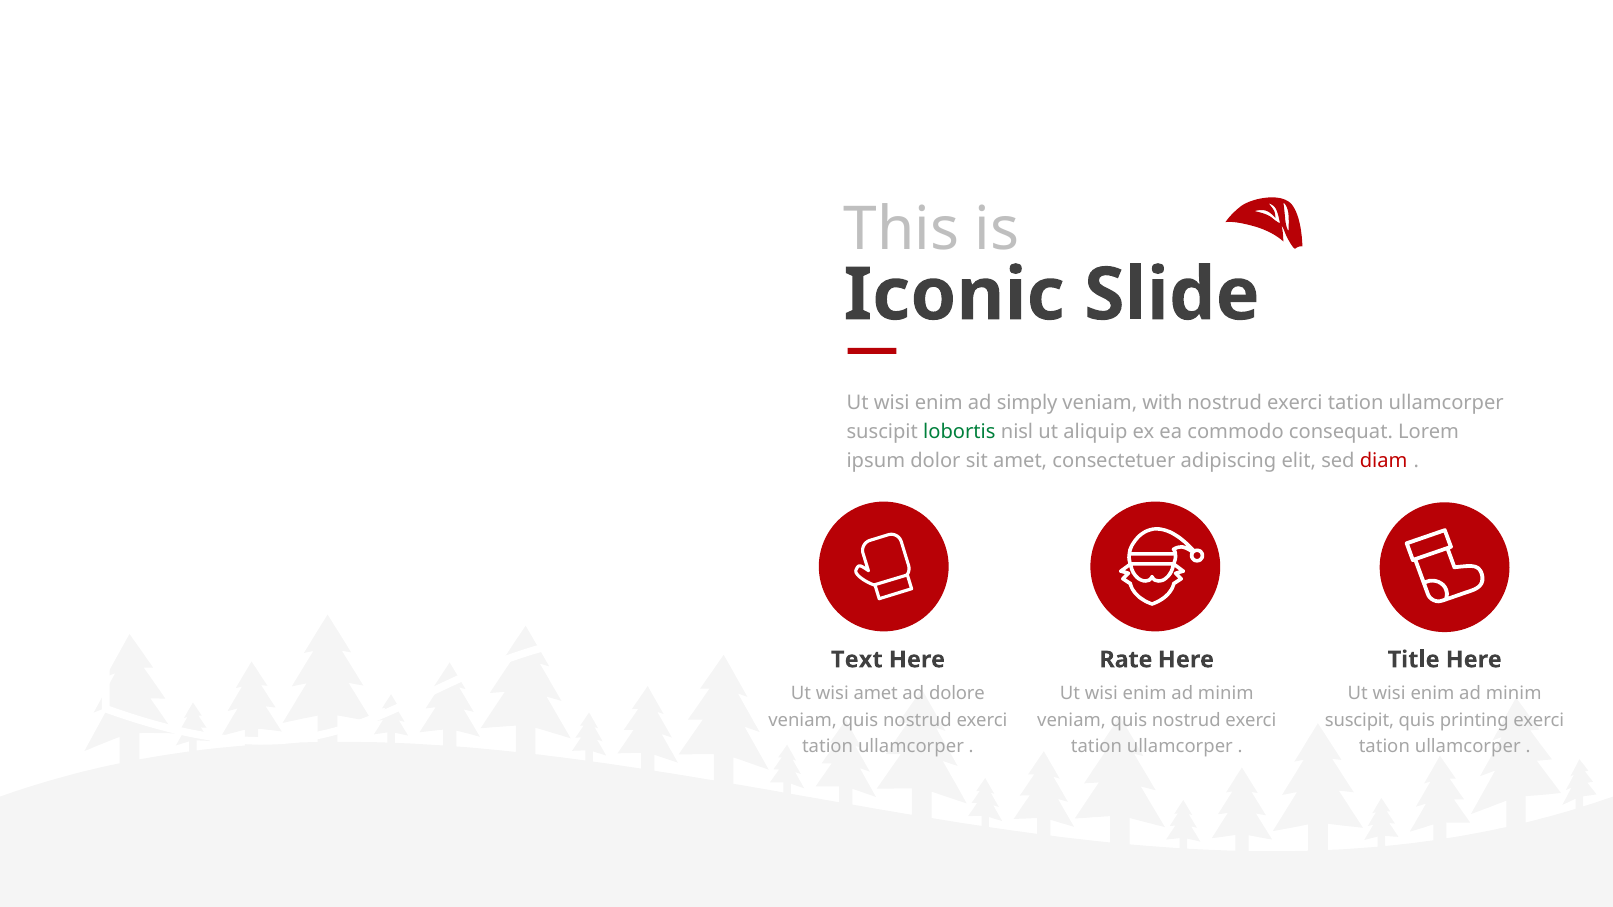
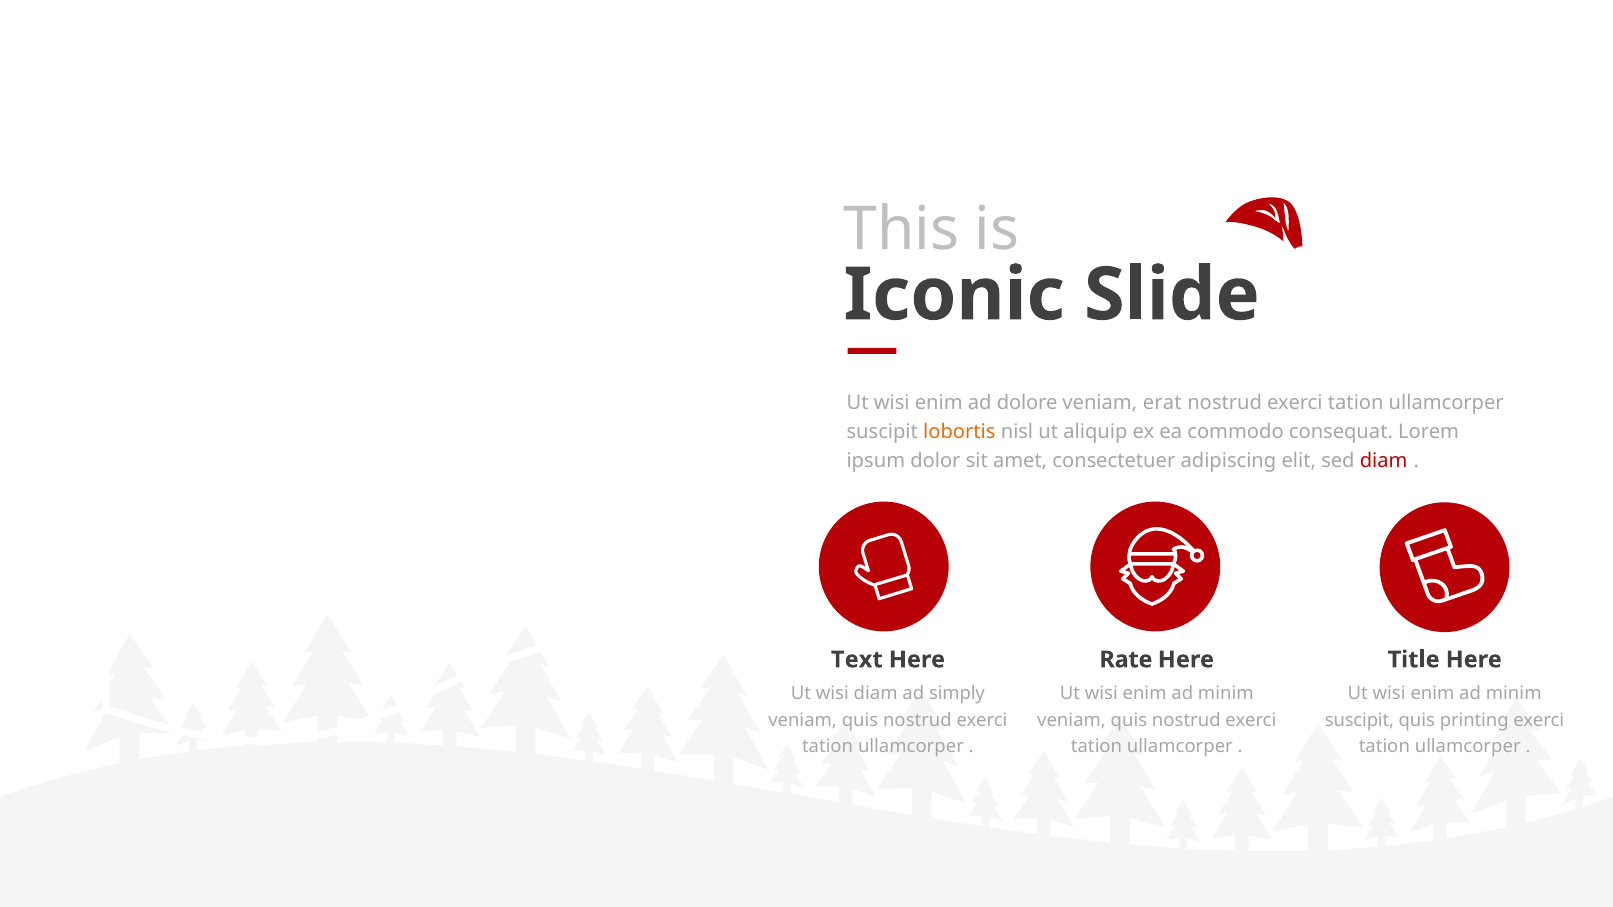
simply: simply -> dolore (1027, 403)
with: with -> erat (1162, 403)
lobortis colour: green -> orange (959, 432)
wisi amet: amet -> diam (876, 694)
dolore: dolore -> simply (957, 694)
